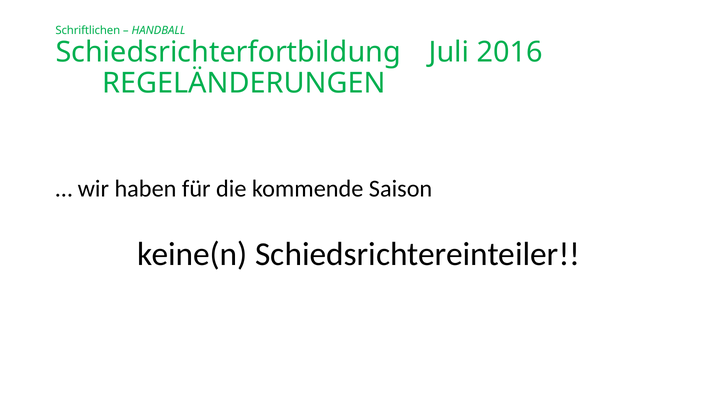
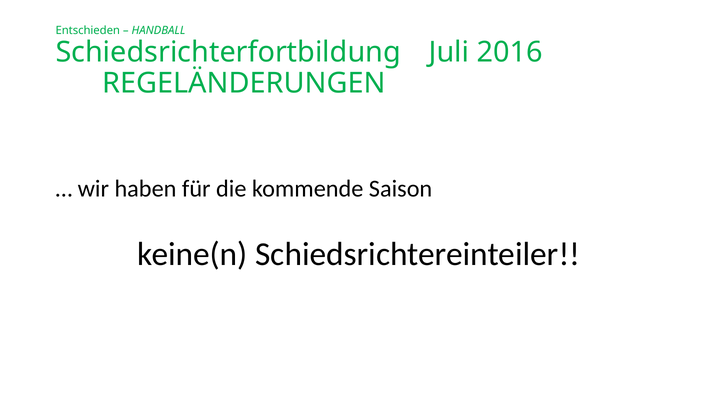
Schriftlichen: Schriftlichen -> Entschieden (88, 31)
